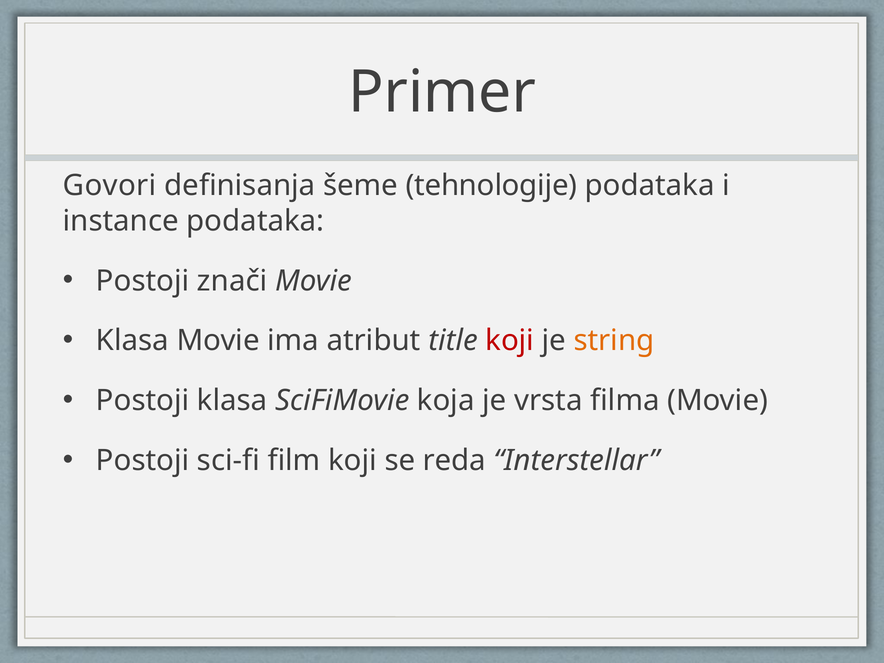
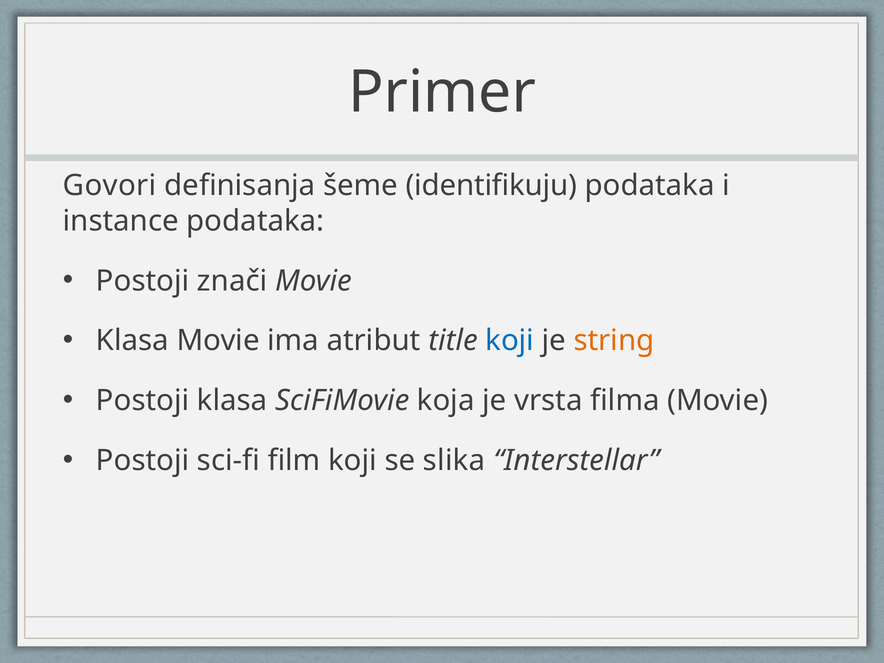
tehnologije: tehnologije -> identifikuju (491, 186)
koji colour: red -> blue (510, 341)
reda: reda -> slika (454, 461)
